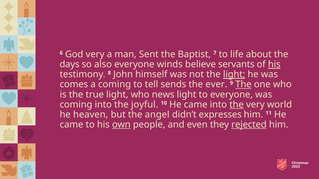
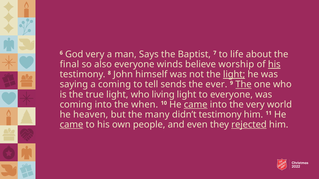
Sent: Sent -> Says (149, 54)
days: days -> final (69, 65)
servants: servants -> worship (236, 65)
comes: comes -> saying (74, 85)
news: news -> living (163, 95)
joyful: joyful -> when (145, 105)
came underline: none -> present (196, 105)
the underline: present -> none (237, 105)
angel: angel -> many (157, 115)
didn’t expresses: expresses -> testimony (220, 115)
came underline: none -> present (71, 125)
own underline: present -> none (121, 125)
